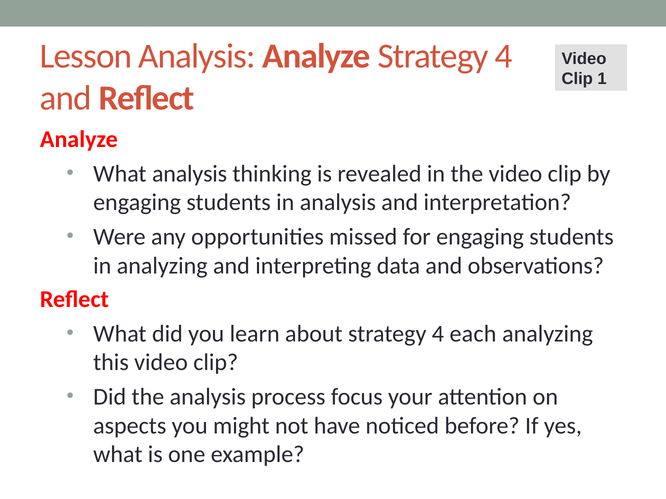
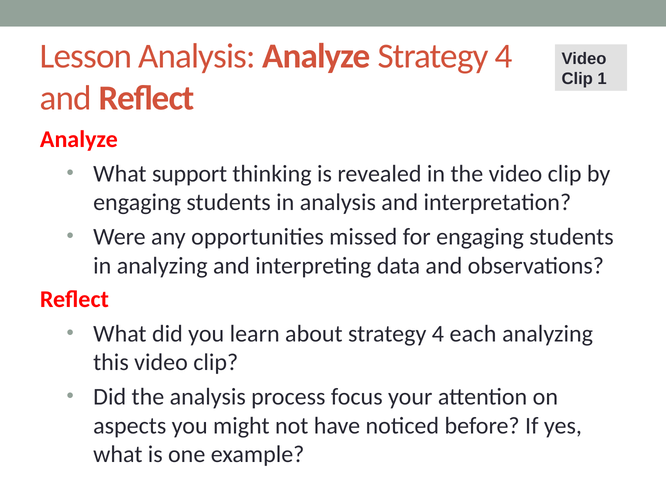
What analysis: analysis -> support (190, 174)
